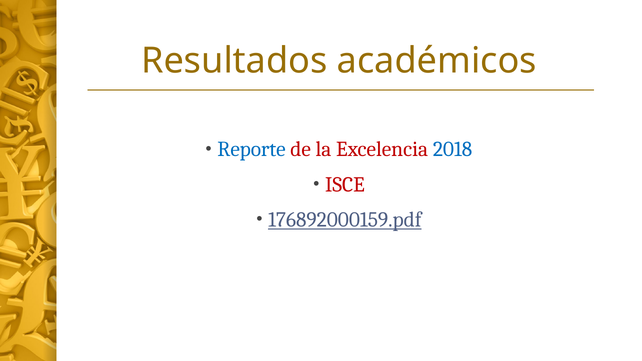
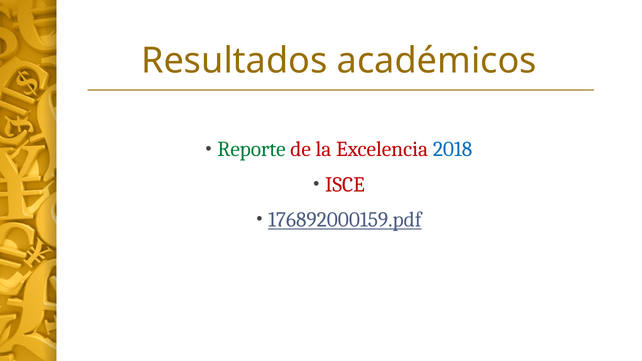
Reporte colour: blue -> green (252, 150)
